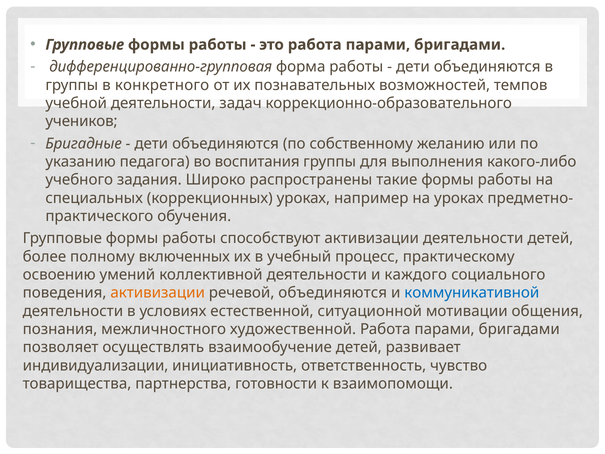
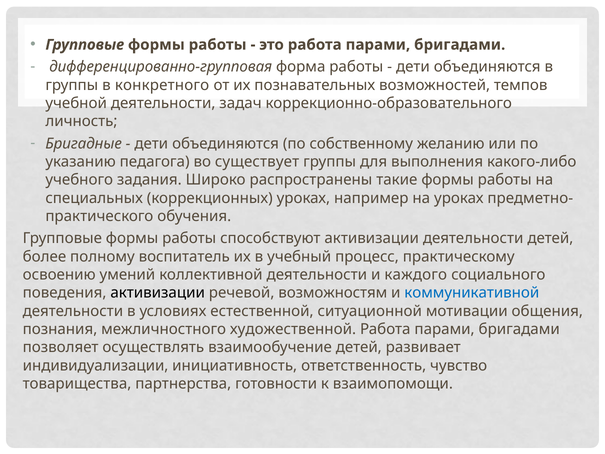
учеников: учеников -> личность (81, 121)
воспитания: воспитания -> существует (257, 162)
включенных: включенных -> воспитатель (184, 256)
активизации colour: orange -> black (158, 293)
речевой объединяются: объединяются -> возможностям (333, 293)
